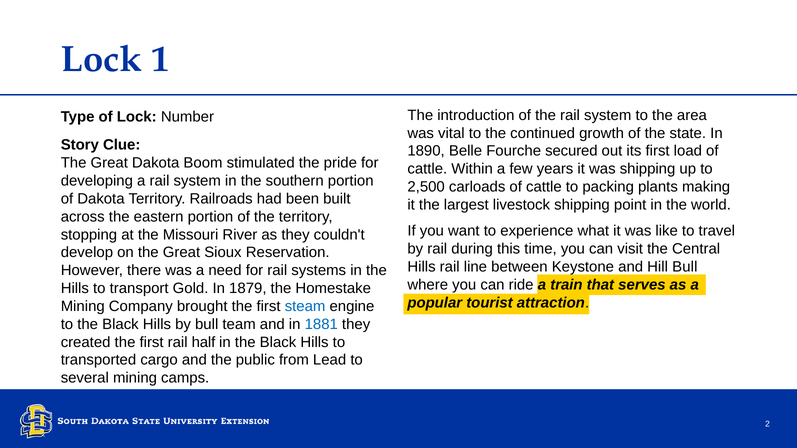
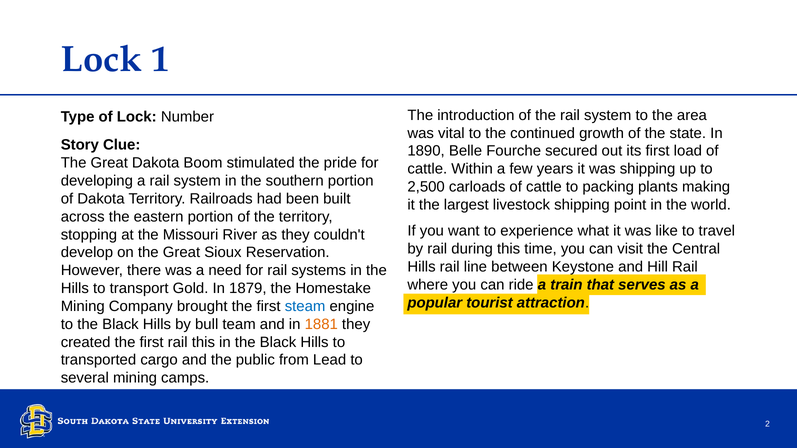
Hill Bull: Bull -> Rail (685, 267)
1881 colour: blue -> orange (321, 324)
rail half: half -> this (203, 342)
